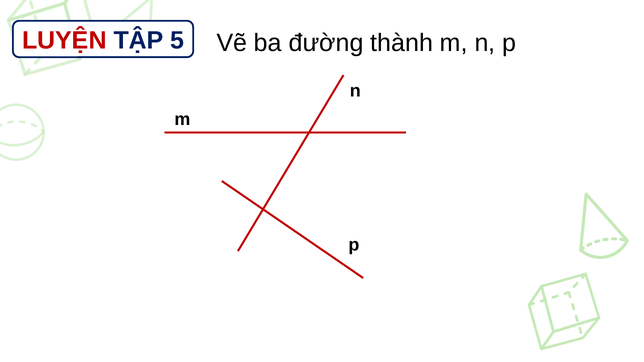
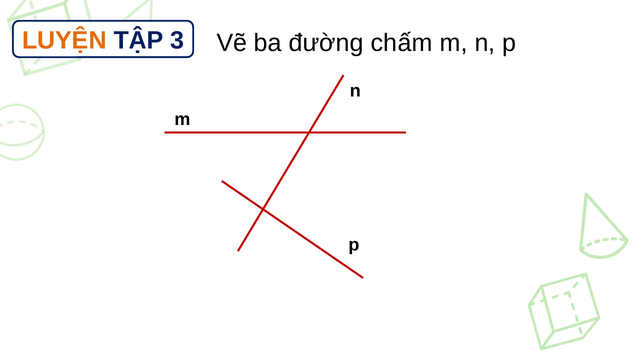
LUYỆN colour: red -> orange (64, 41)
5: 5 -> 3 (177, 41)
thành: thành -> chấm (402, 43)
